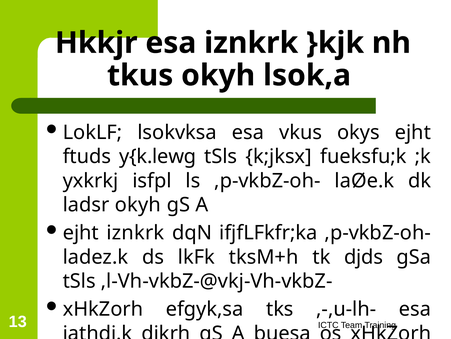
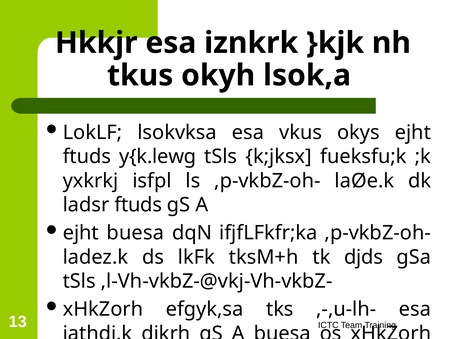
ladsr okyh: okyh -> ftuds (138, 204)
ejht iznkrk: iznkrk -> buesa (135, 232)
